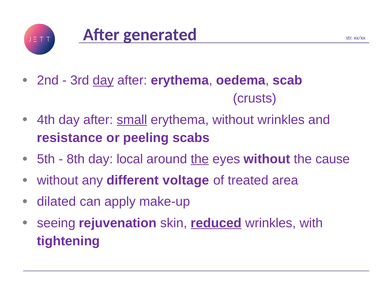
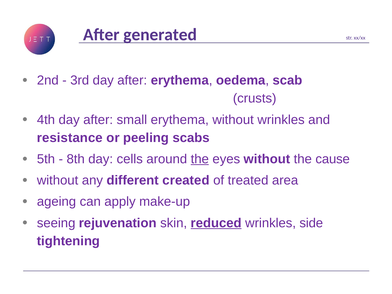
day underline: present -> none (103, 80)
small underline: present -> none (132, 120)
local: local -> cells (130, 159)
voltage: voltage -> created (186, 180)
dilated: dilated -> ageing (56, 202)
with: with -> side (311, 223)
